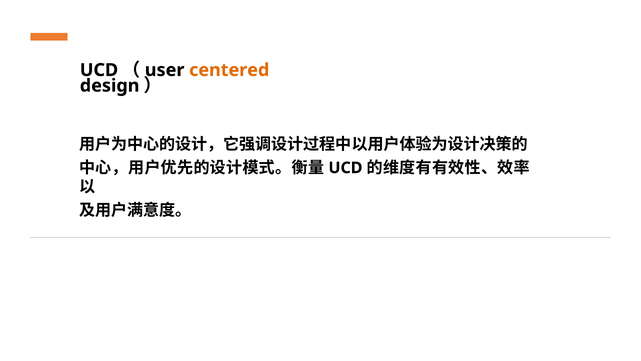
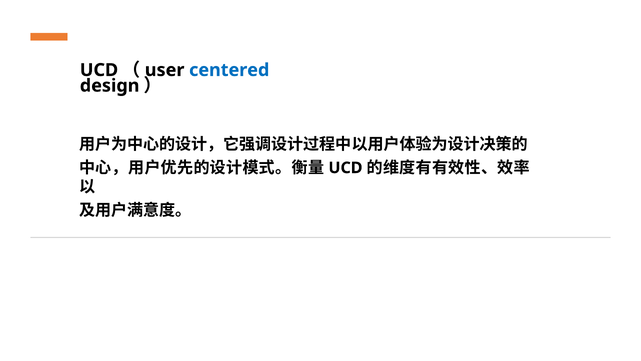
centered colour: orange -> blue (229, 70)
